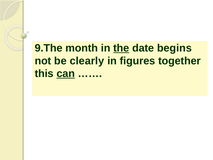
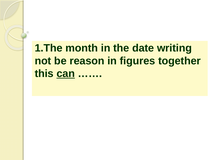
9.The: 9.The -> 1.The (49, 48)
the underline: present -> none (121, 48)
begins: begins -> writing (174, 48)
clearly: clearly -> reason (87, 61)
